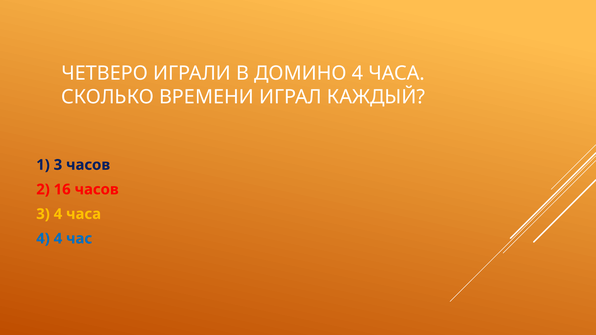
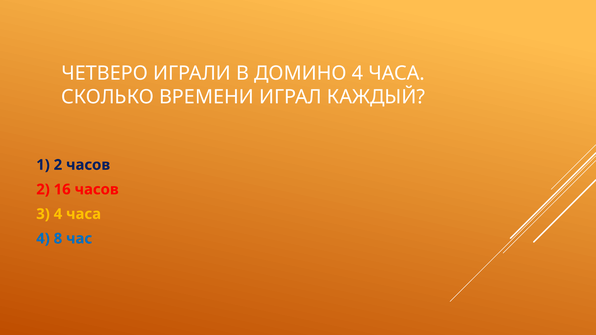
1 3: 3 -> 2 (58, 165)
4 4: 4 -> 8 (58, 239)
